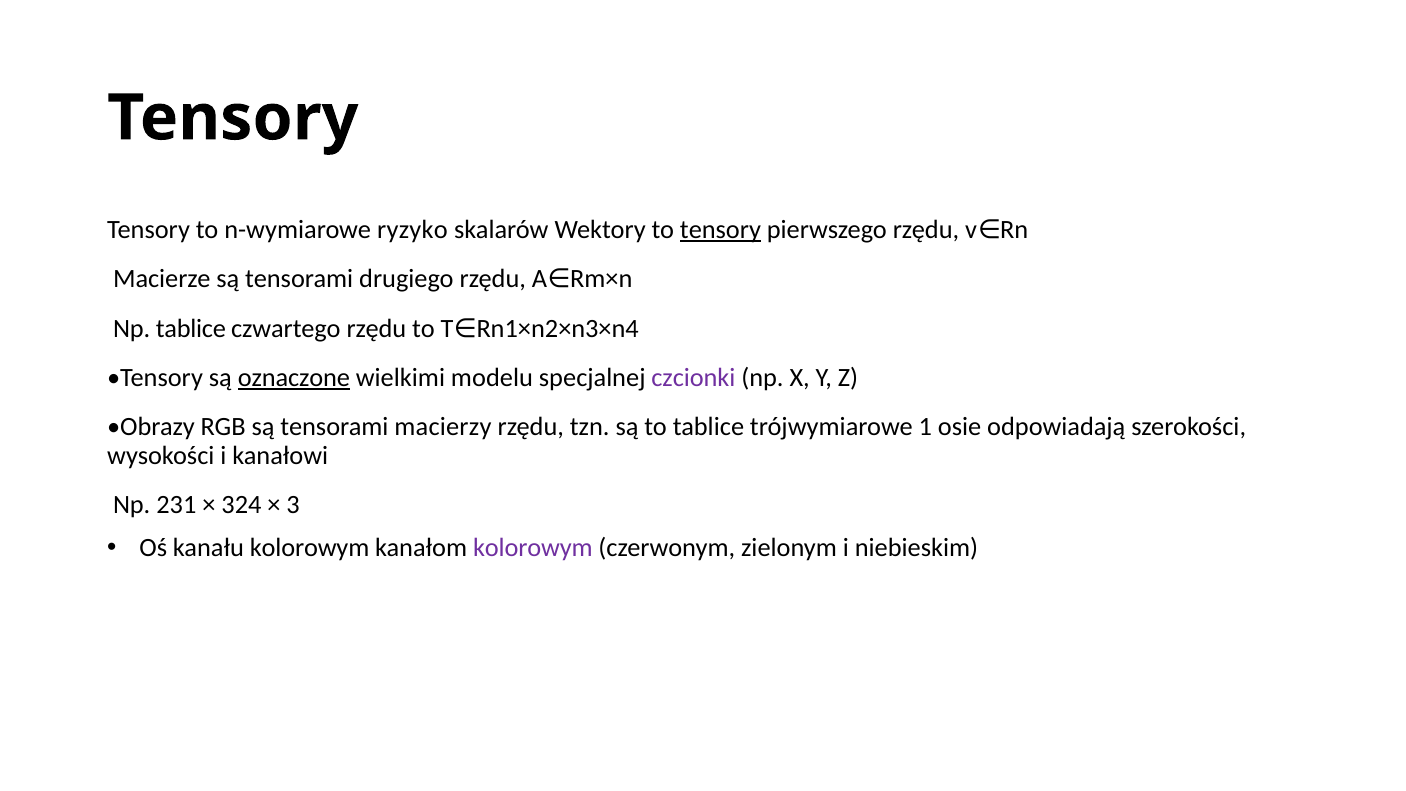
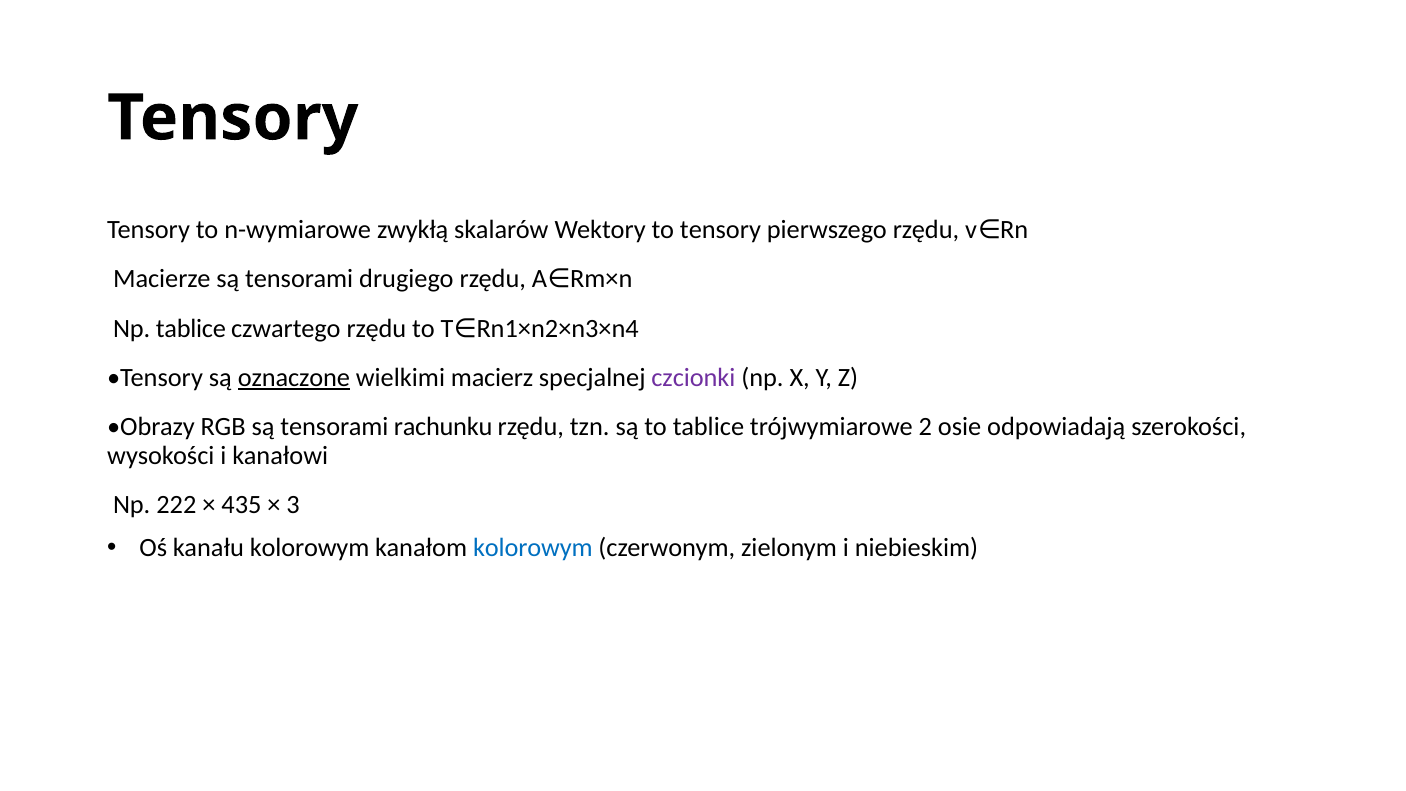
ryzyko: ryzyko -> zwykłą (413, 230)
tensory underline: present -> none (720, 230)
modelu: modelu -> macierz (492, 378)
macierzy: macierzy -> rachunku (443, 427)
1: 1 -> 2 (925, 427)
231: 231 -> 222 (176, 505)
324: 324 -> 435 (241, 505)
kolorowym colour: purple -> blue (533, 548)
